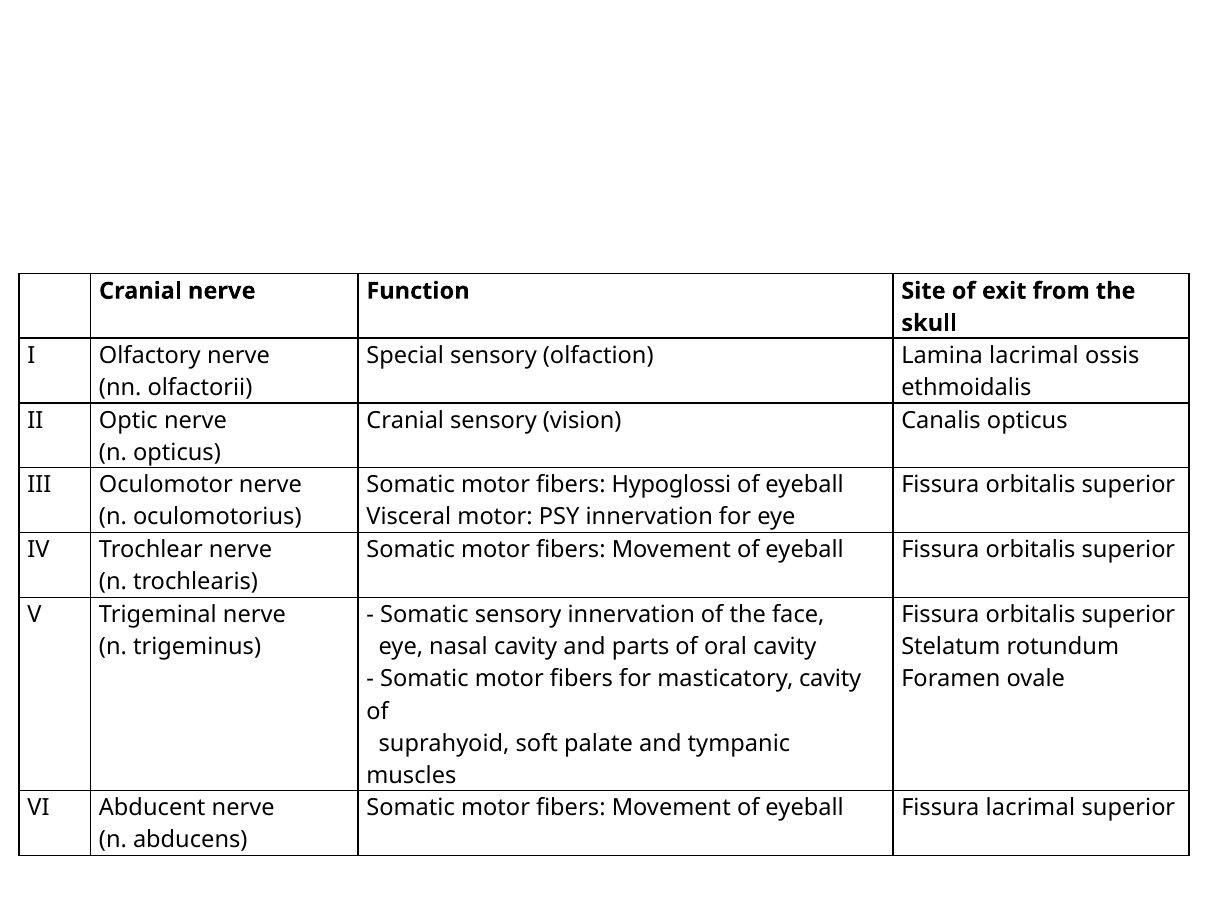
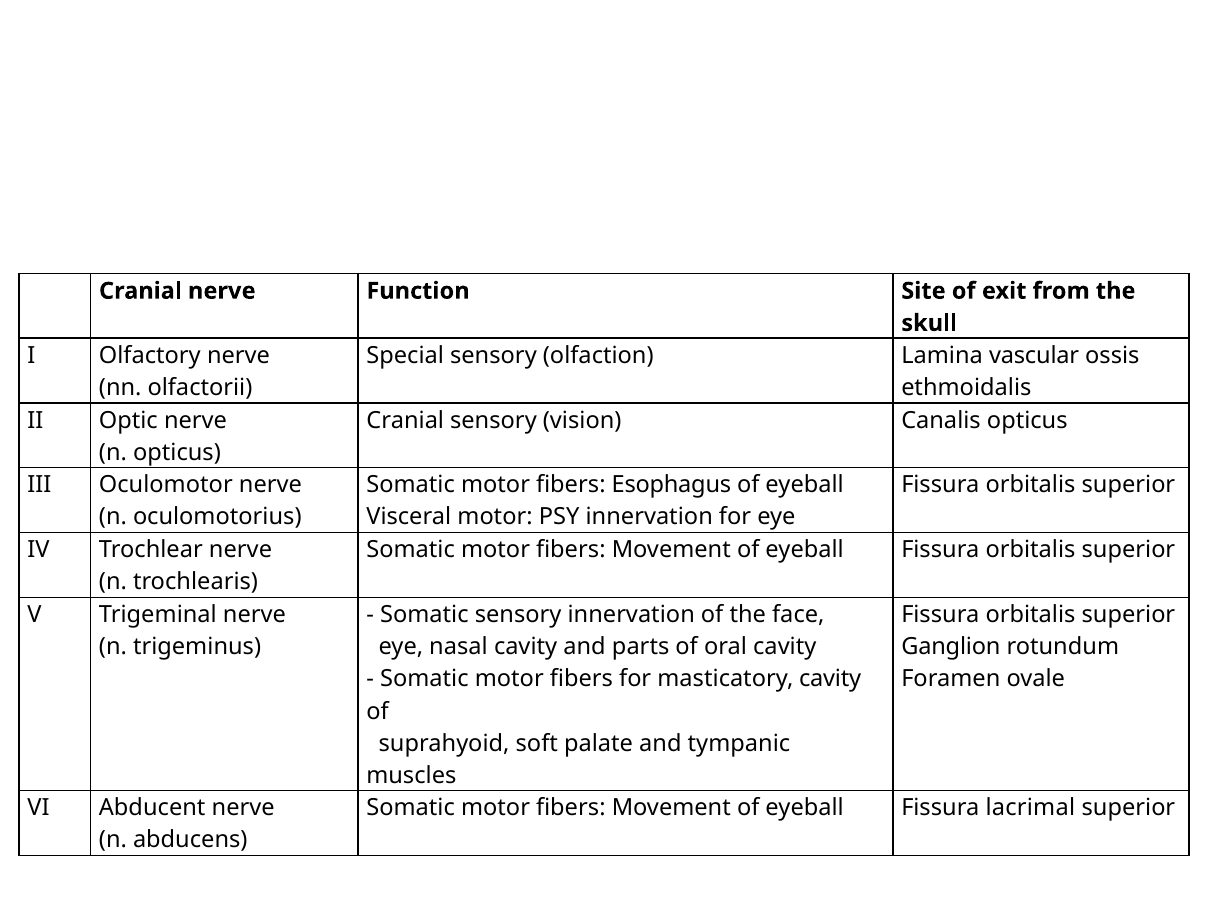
Lamina lacrimal: lacrimal -> vascular (1034, 355)
Hypoglossi: Hypoglossi -> Esophagus (671, 485)
Stelatum: Stelatum -> Ganglion (951, 647)
